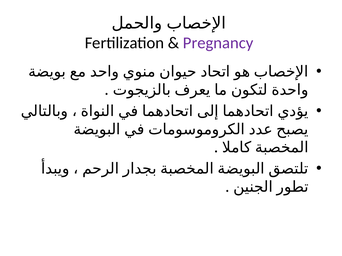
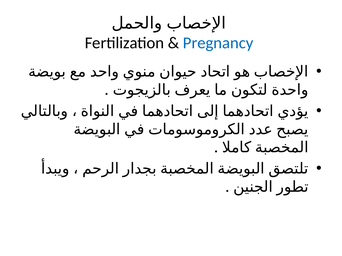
Pregnancy colour: purple -> blue (218, 43)
